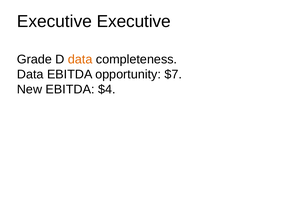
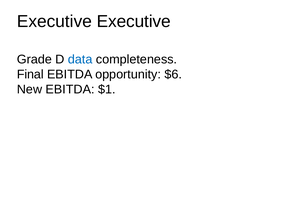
data colour: orange -> blue (80, 59)
Data: Data -> Final (30, 74)
$7: $7 -> $6 (173, 74)
$4: $4 -> $1 (107, 90)
